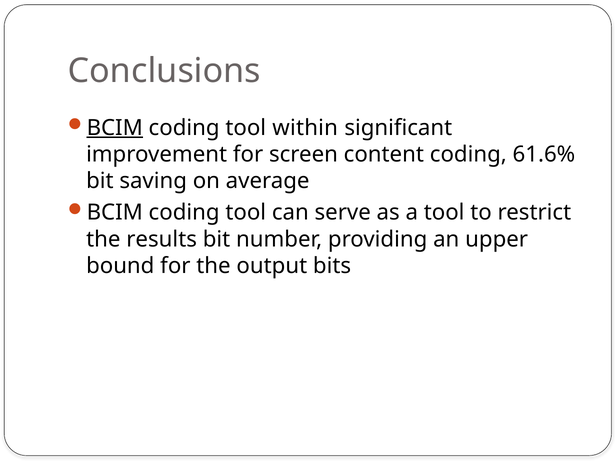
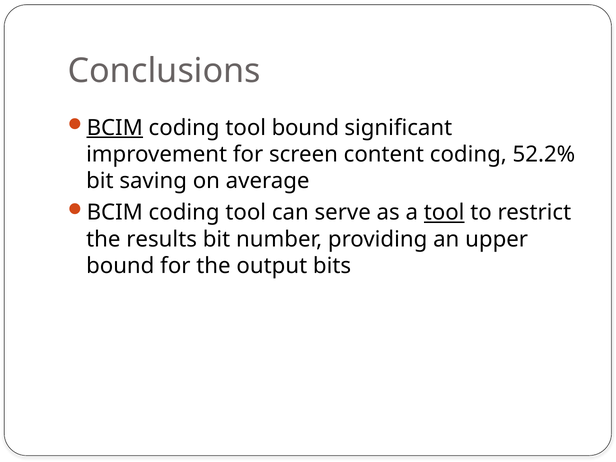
tool within: within -> bound (305, 128)
61.6%: 61.6% -> 52.2% (544, 154)
tool underline: none -> present (444, 213)
